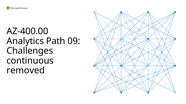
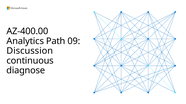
Challenges: Challenges -> Discussion (30, 51)
removed: removed -> diagnose (26, 71)
